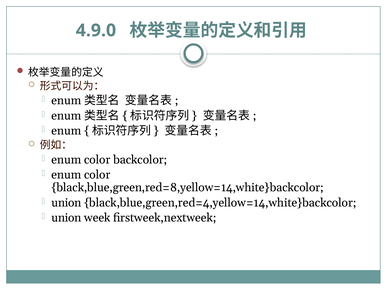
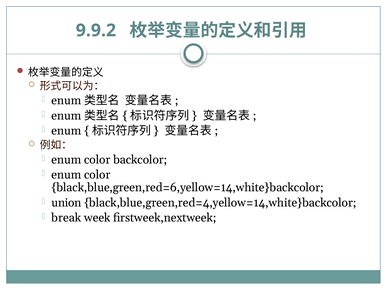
4.9.0: 4.9.0 -> 9.9.2 (96, 30)
black,blue,green,red=8,yellow=14,white}backcolor: black,blue,green,red=8,yellow=14,white}backcolor -> black,blue,green,red=6,yellow=14,white}backcolor (188, 188)
union: union -> break (66, 218)
